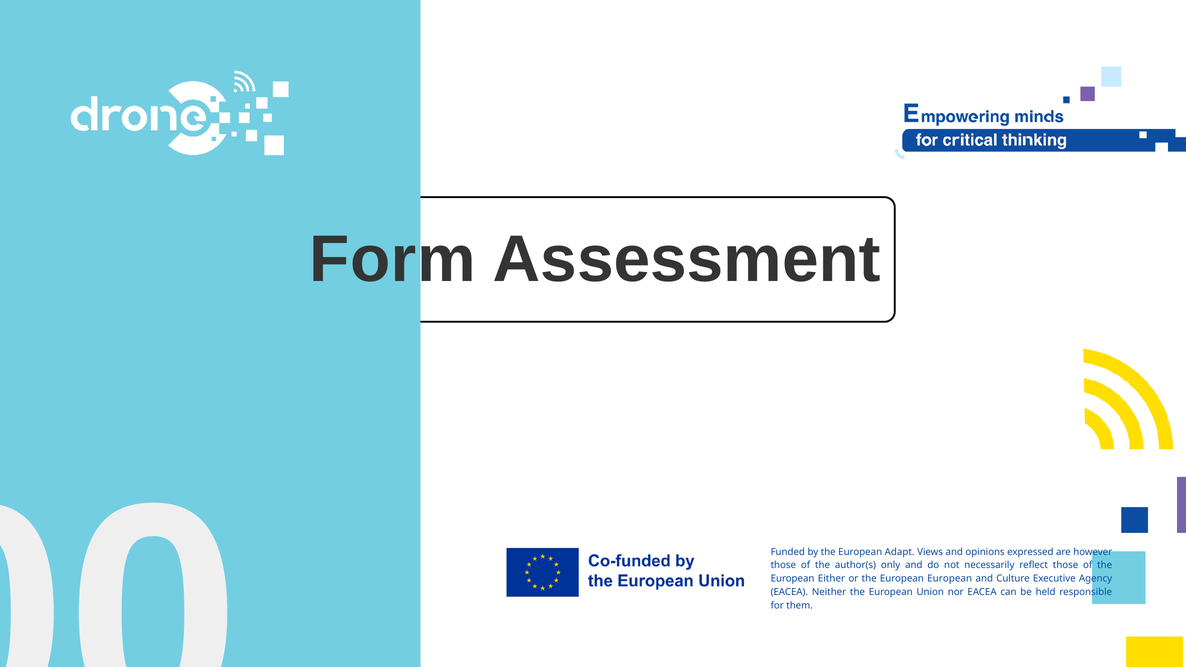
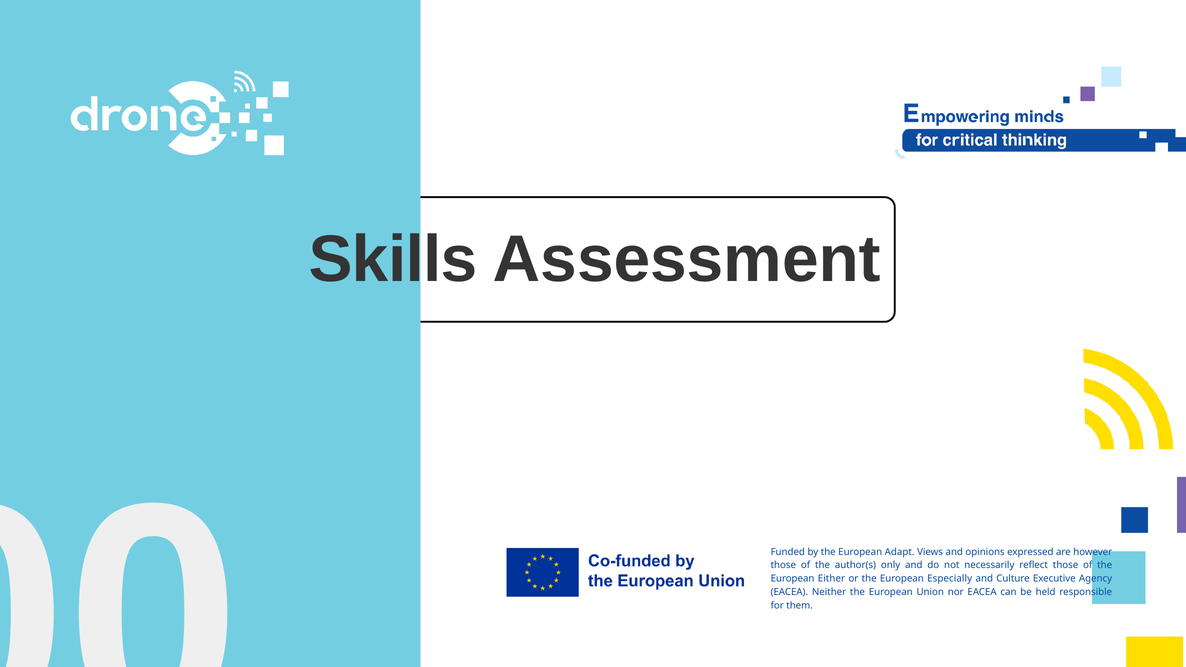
Form: Form -> Skills (393, 260)
European European: European -> Especially (950, 579)
